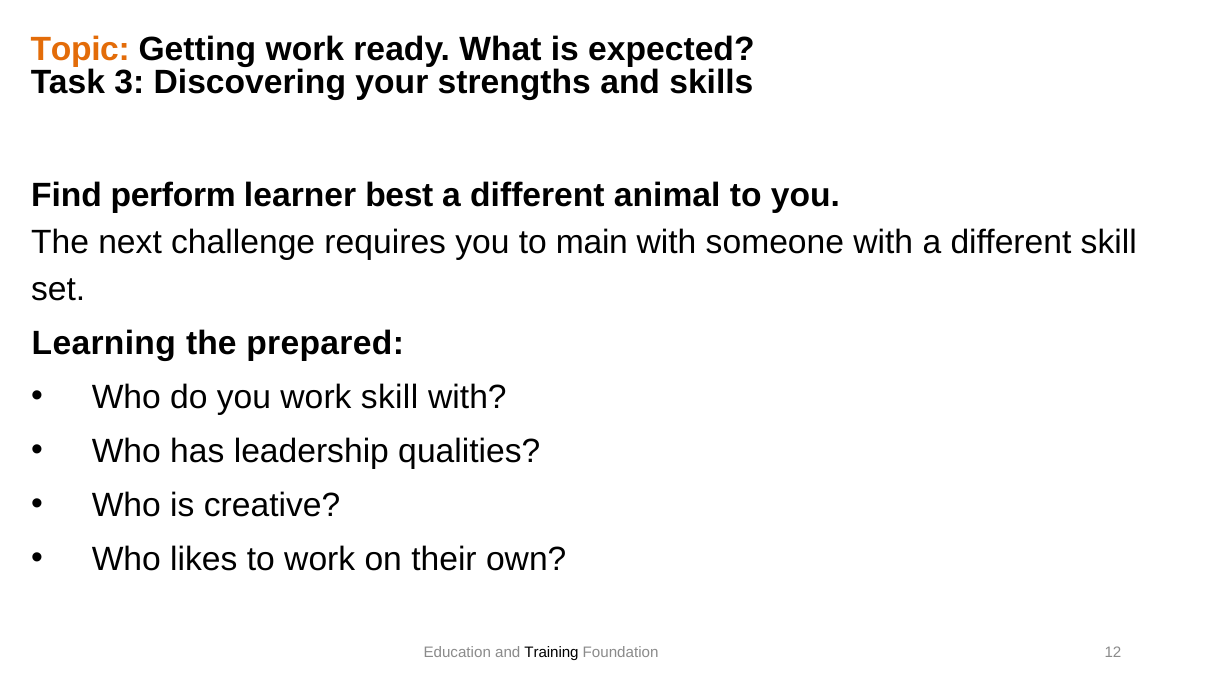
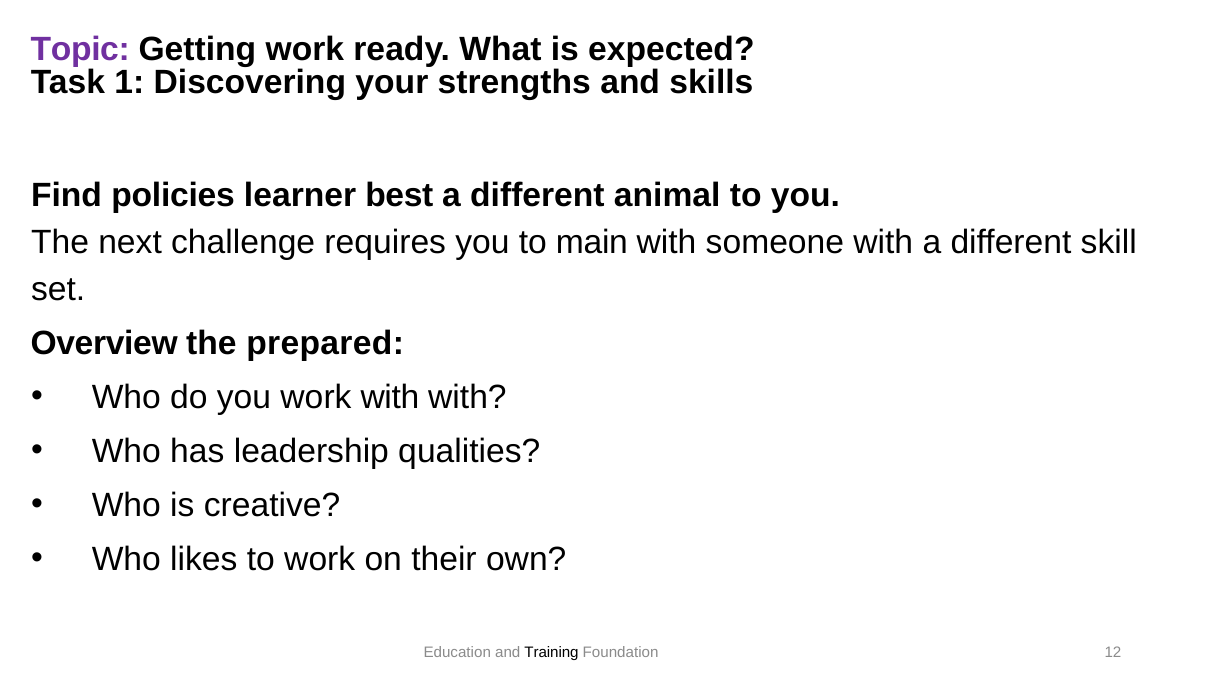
Topic colour: orange -> purple (80, 49)
3: 3 -> 1 (129, 83)
perform: perform -> policies (173, 195)
Learning: Learning -> Overview (104, 343)
work skill: skill -> with (390, 397)
